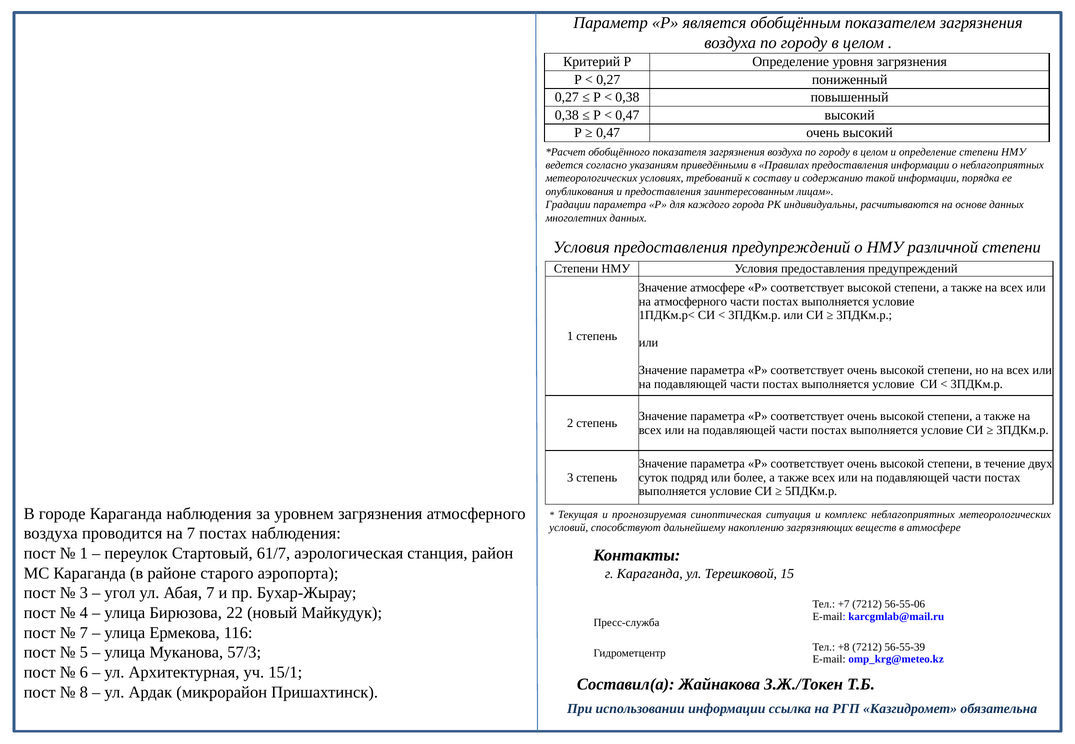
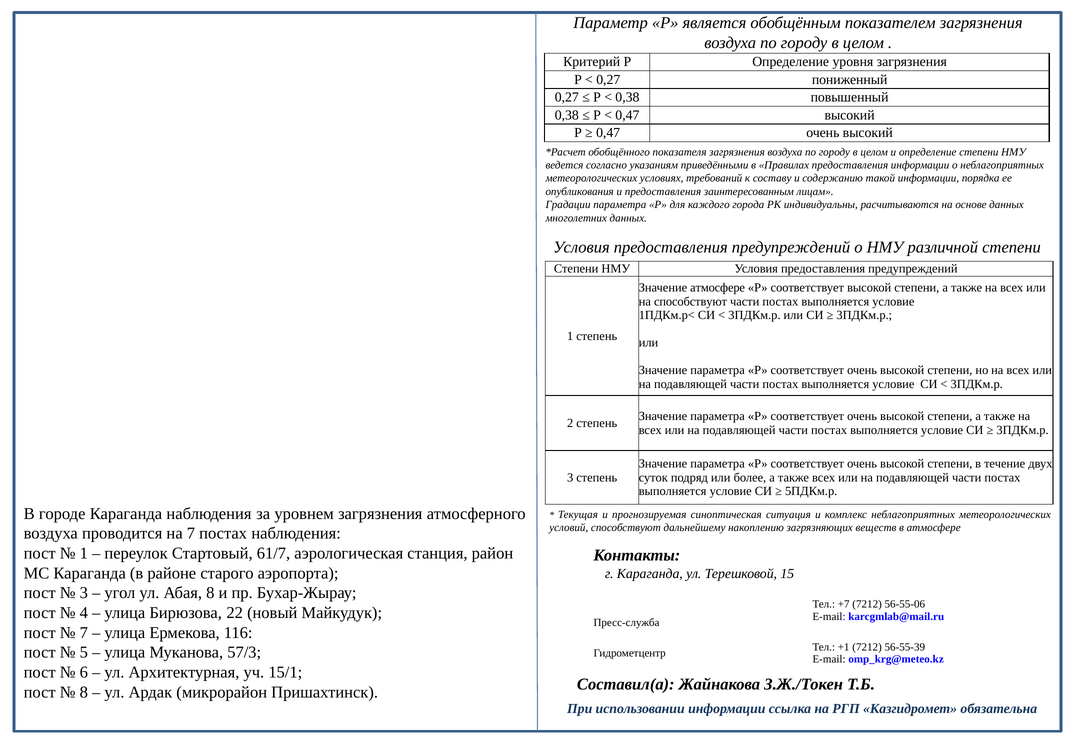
на атмосферного: атмосферного -> способствуют (691, 302)
Абая 7: 7 -> 8 (210, 593)
+8: +8 -> +1 (844, 647)
